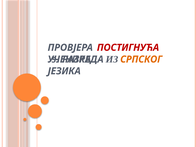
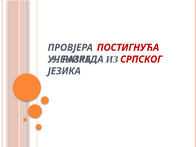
СРПСКОГ colour: orange -> red (141, 59)
